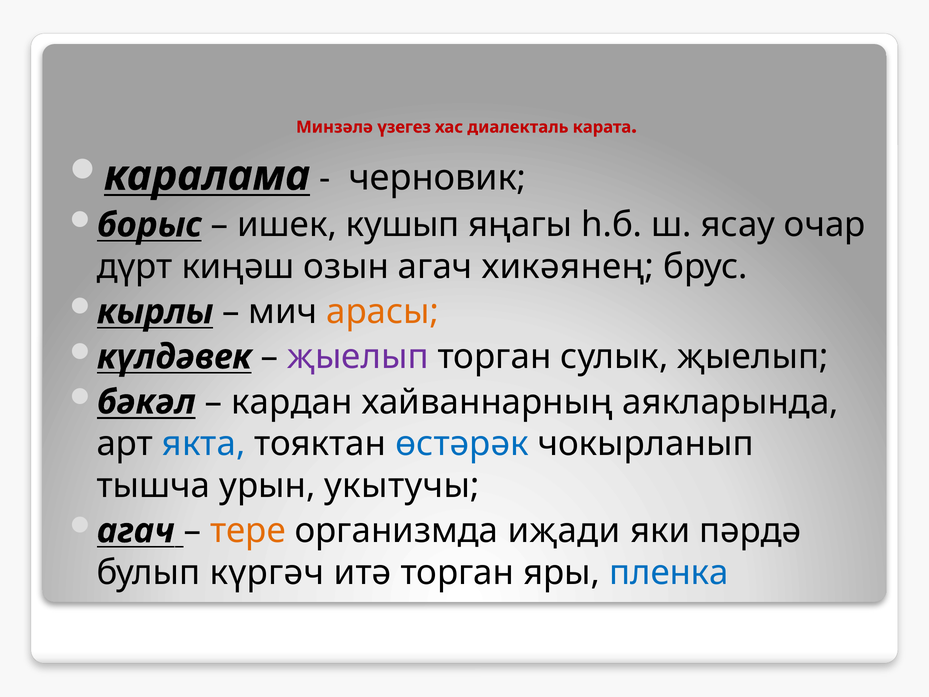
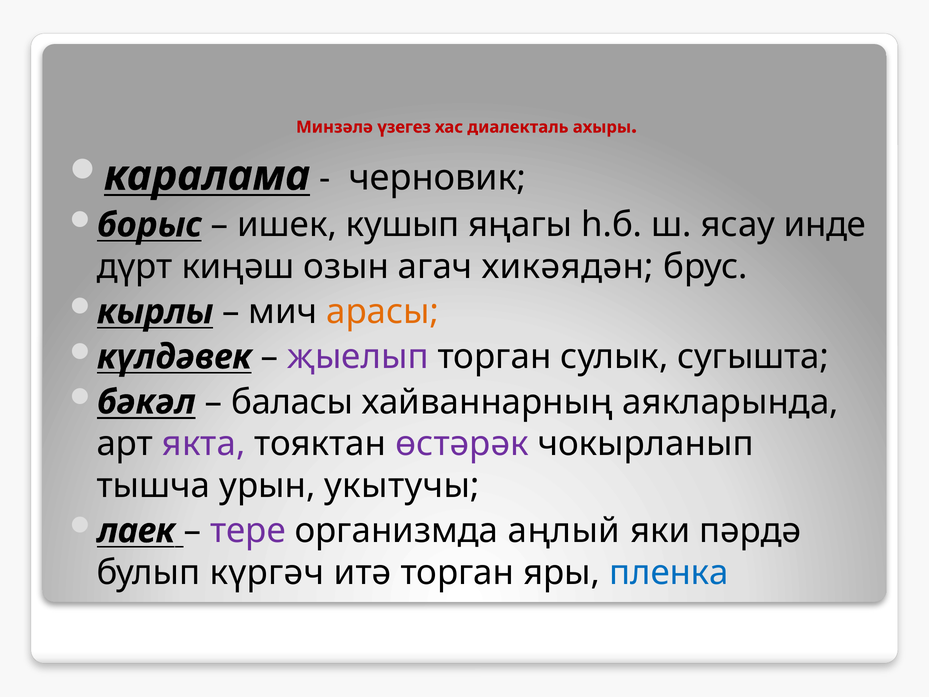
карата: карата -> ахыры (602, 127)
очар: очар -> инде (825, 225)
хикәянең: хикәянең -> хикәядән (568, 267)
сулык җыелып: җыелып -> сугышта (753, 357)
кардан: кардан -> баласы (292, 402)
якта colour: blue -> purple (204, 444)
өстәрәк colour: blue -> purple (462, 444)
агач: агач -> лаек (136, 531)
тере colour: orange -> purple (248, 531)
иҗади: иҗади -> аңлый (564, 531)
